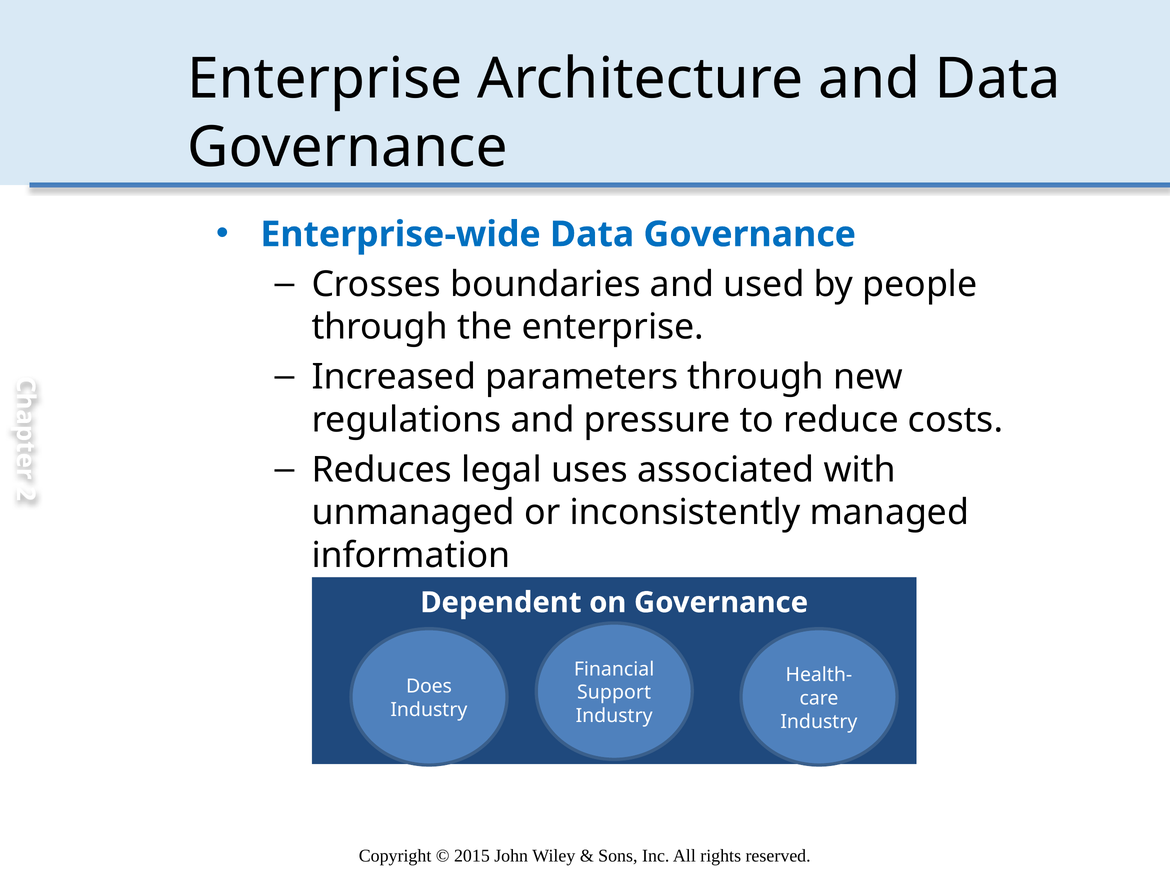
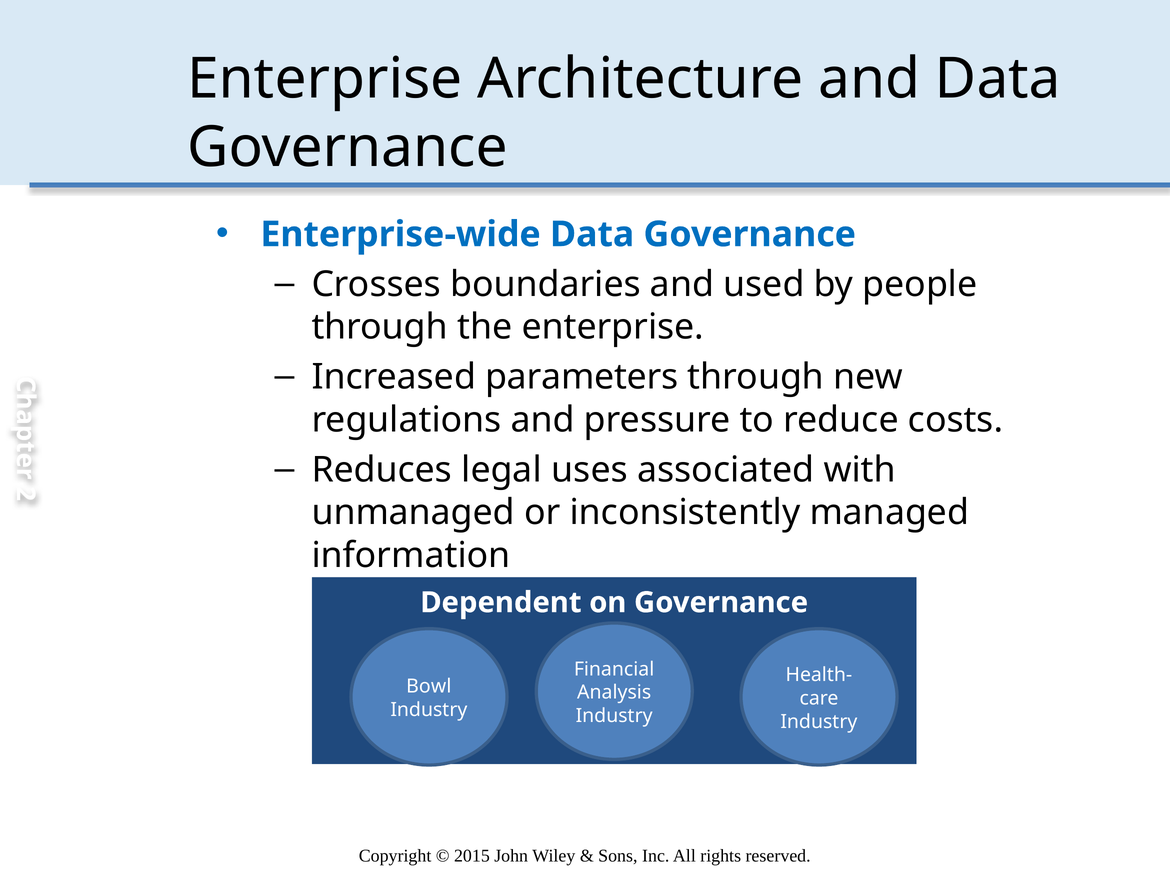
Does: Does -> Bowl (429, 687)
Support: Support -> Analysis (614, 693)
